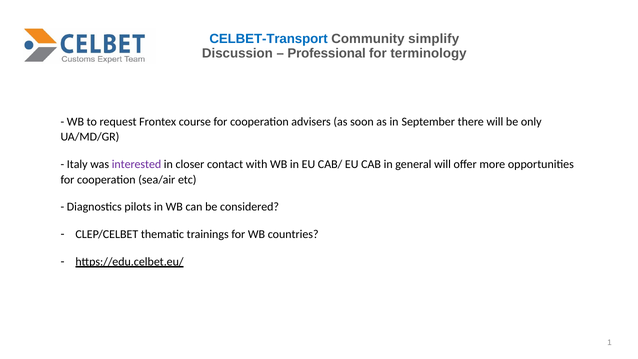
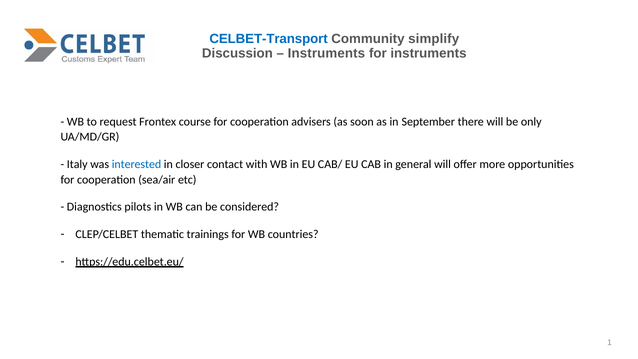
Professional: Professional -> Instruments (326, 53)
for terminology: terminology -> instruments (428, 53)
interested colour: purple -> blue (136, 164)
